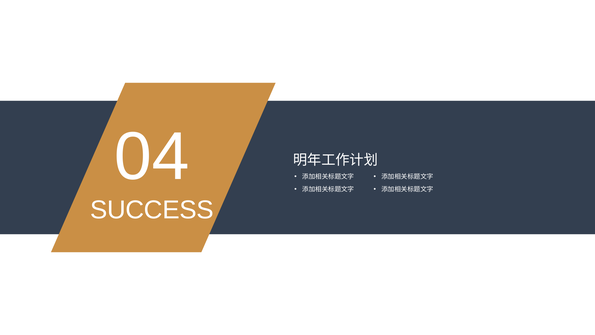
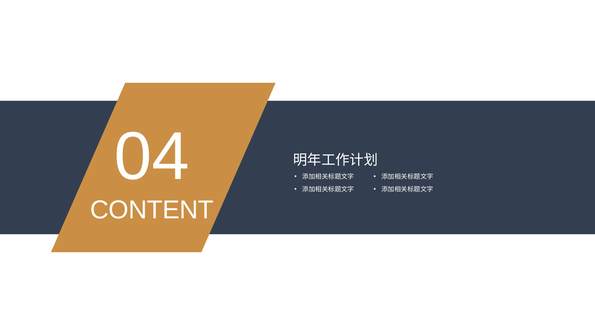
SUCCESS: SUCCESS -> CONTENT (152, 210)
